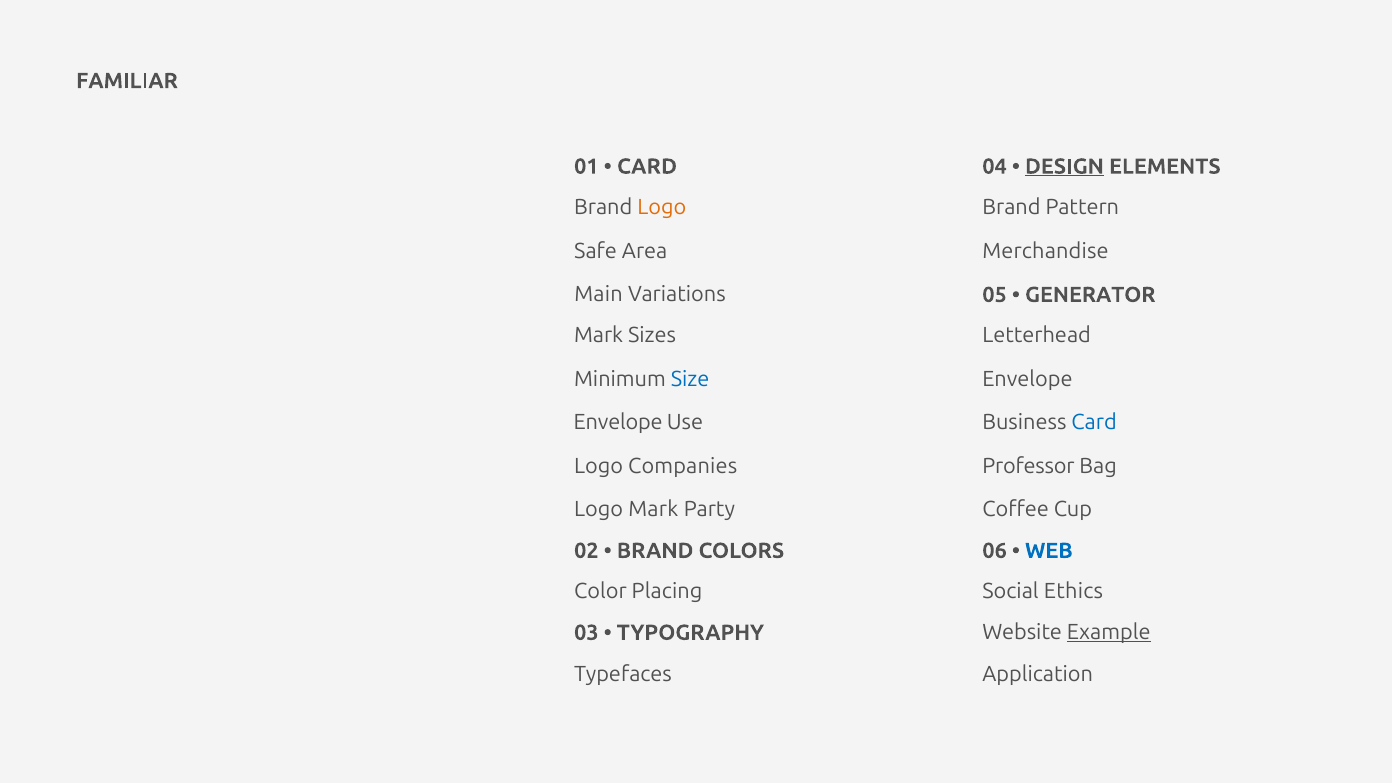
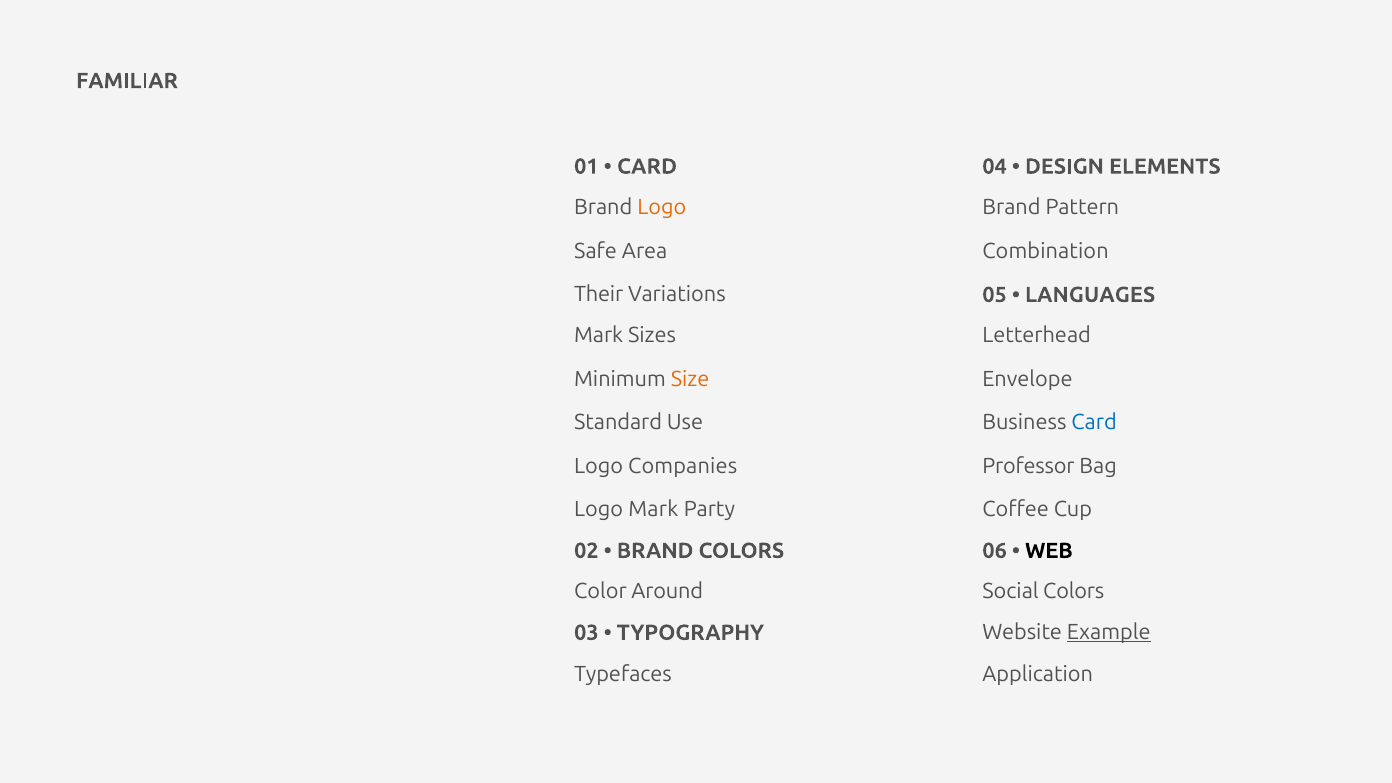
DESIGN underline: present -> none (1064, 166)
Merchandise: Merchandise -> Combination (1046, 251)
GENERATOR: GENERATOR -> LANGUAGES (1090, 295)
Main: Main -> Their (599, 294)
Size colour: blue -> orange (690, 379)
Envelope: Envelope -> Standard (618, 423)
WEB colour: blue -> black (1049, 551)
Placing: Placing -> Around (667, 591)
Social Ethics: Ethics -> Colors (1074, 591)
